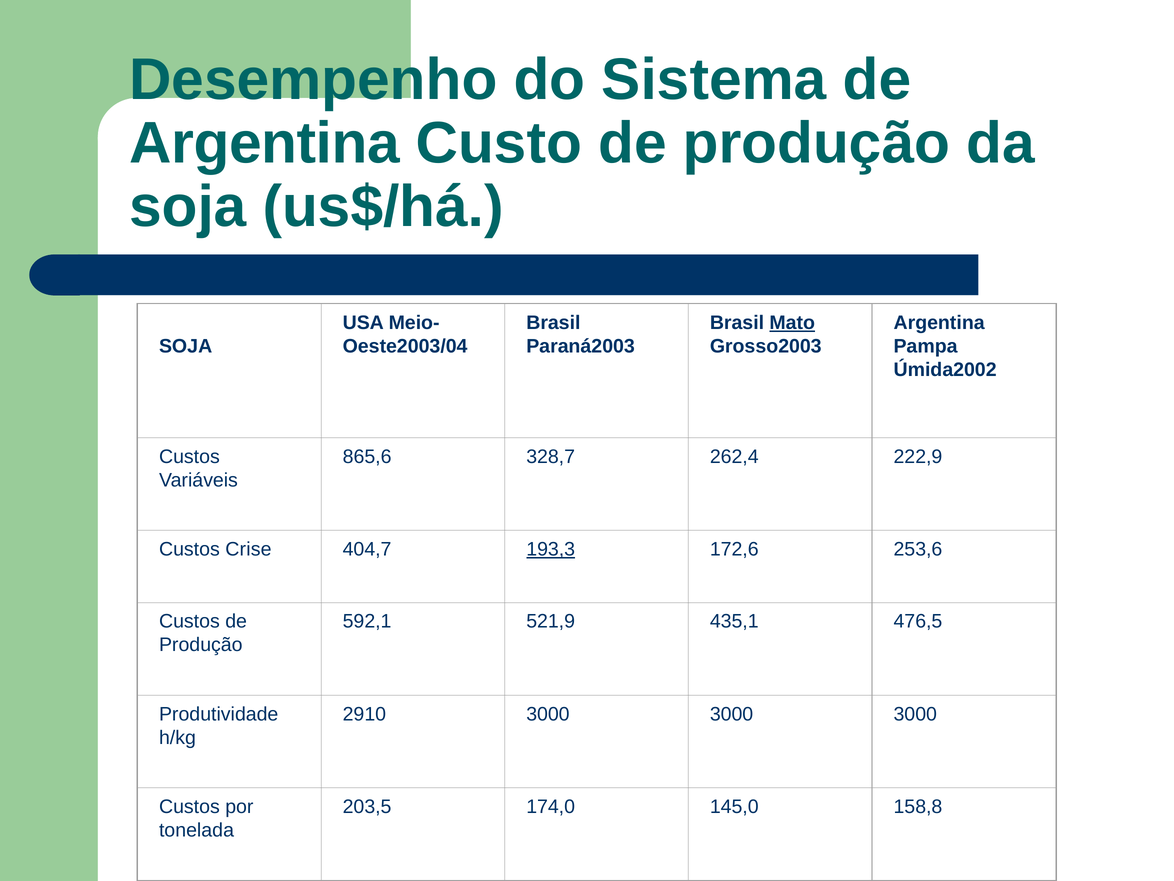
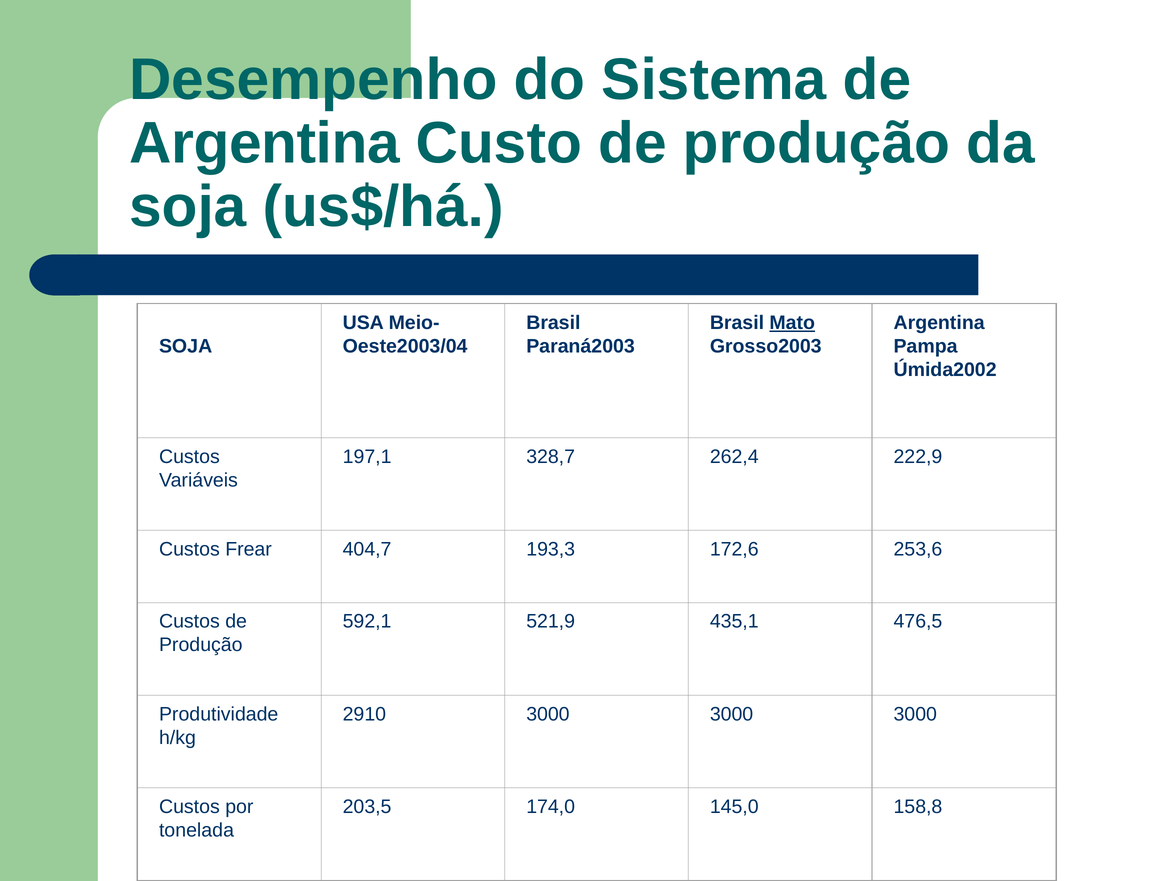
865,6: 865,6 -> 197,1 (367, 456)
Crise: Crise -> Frear (249, 549)
193,3 underline: present -> none (551, 549)
